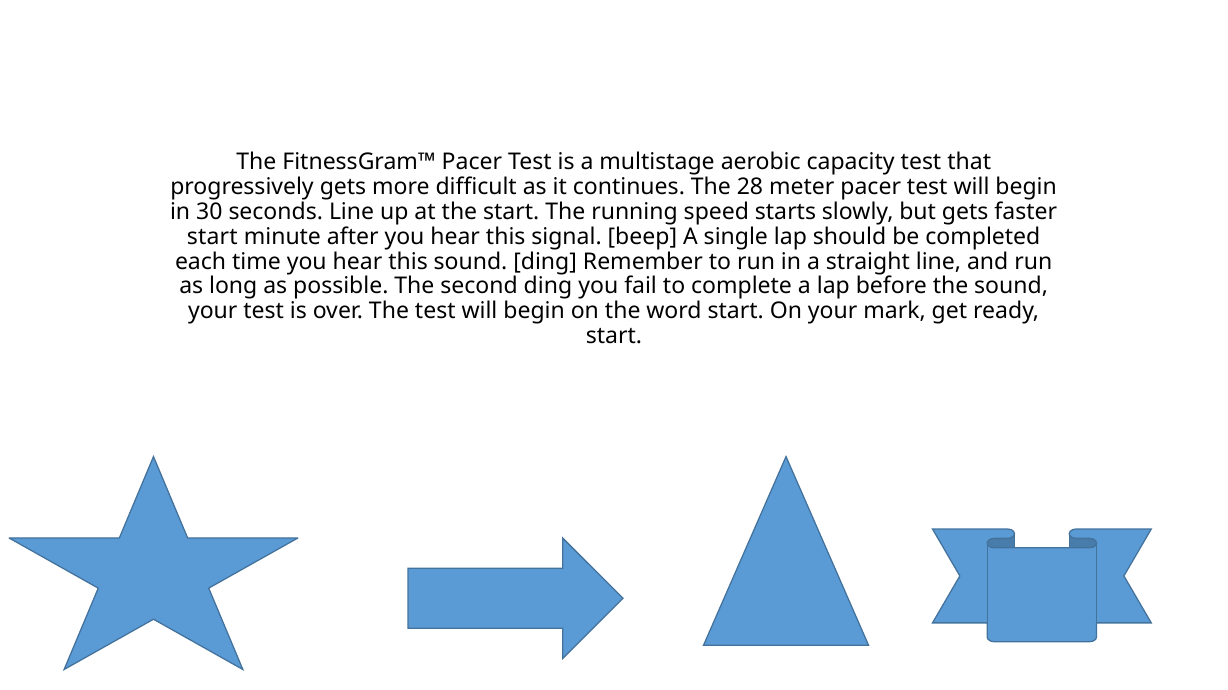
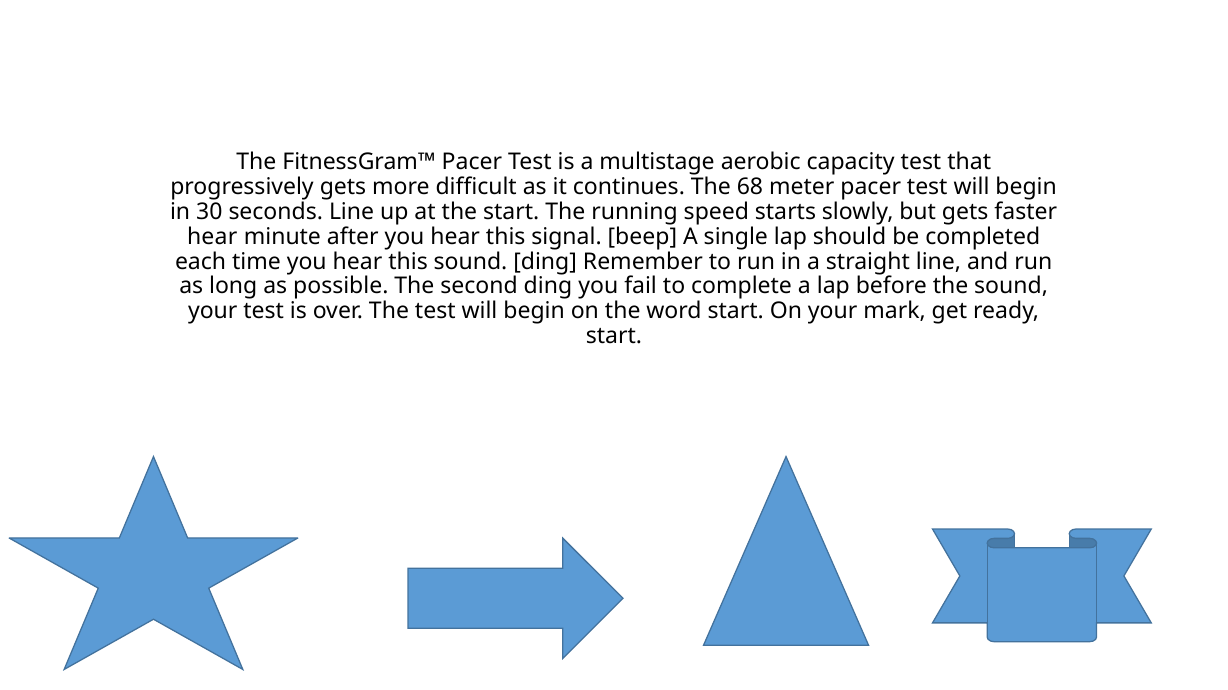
28: 28 -> 68 (750, 187)
start: start -> hear (212, 237)
